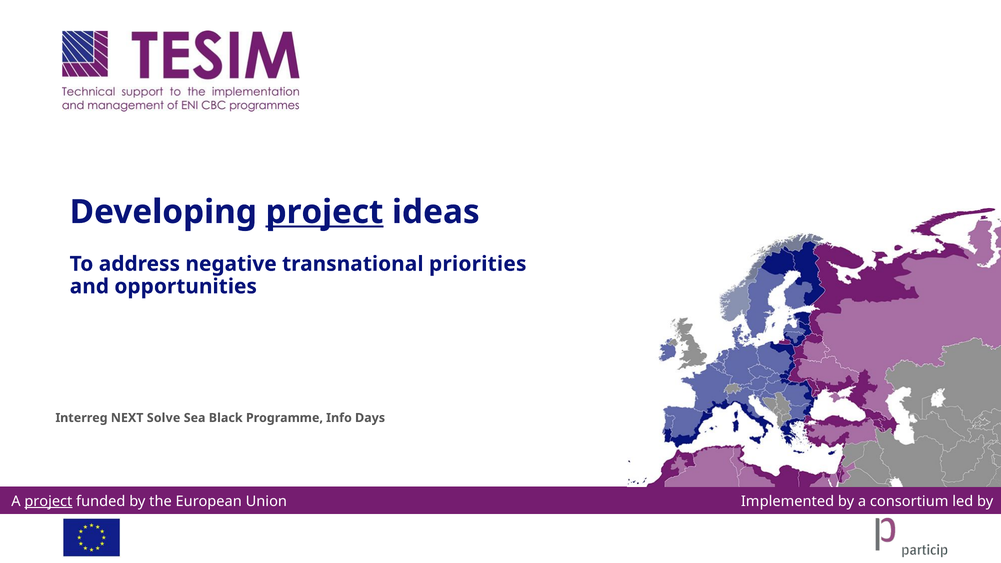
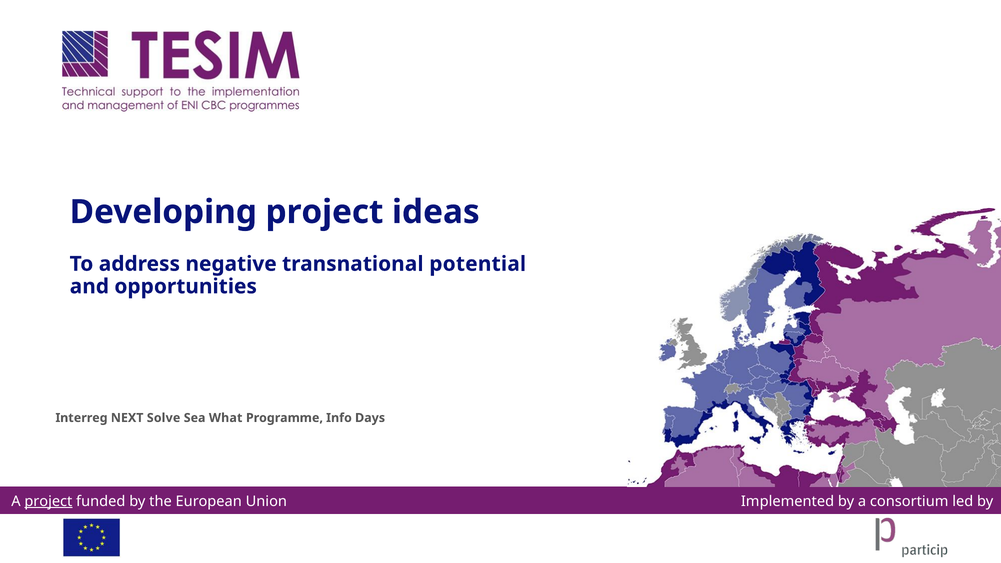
project underline: present -> none (324, 212)
priorities: priorities -> potential (478, 264)
Black: Black -> What (226, 418)
